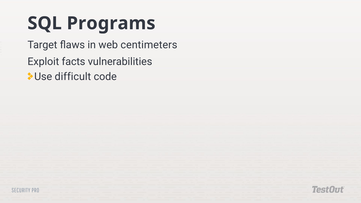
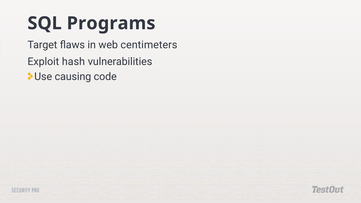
facts: facts -> hash (73, 62)
difficult: difficult -> causing (73, 77)
